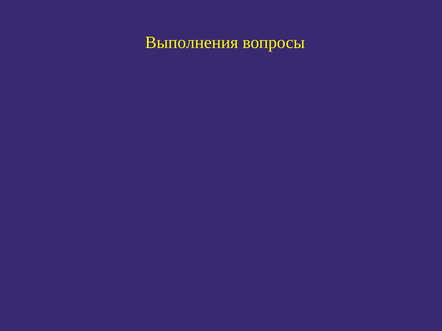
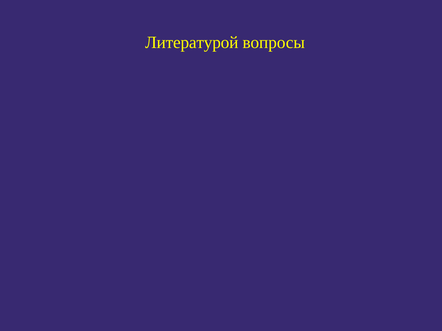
Выполнения: Выполнения -> Литературой (192, 43)
